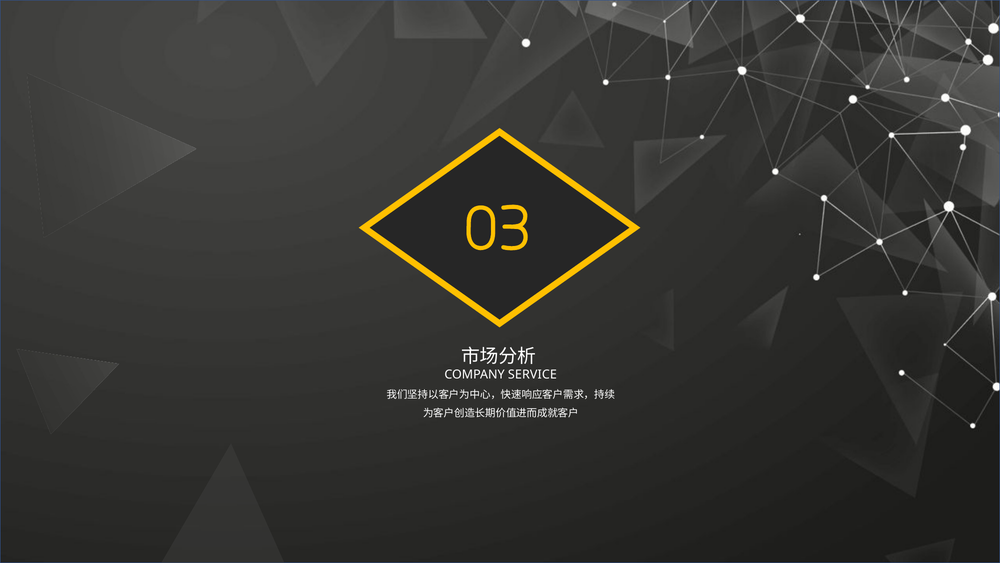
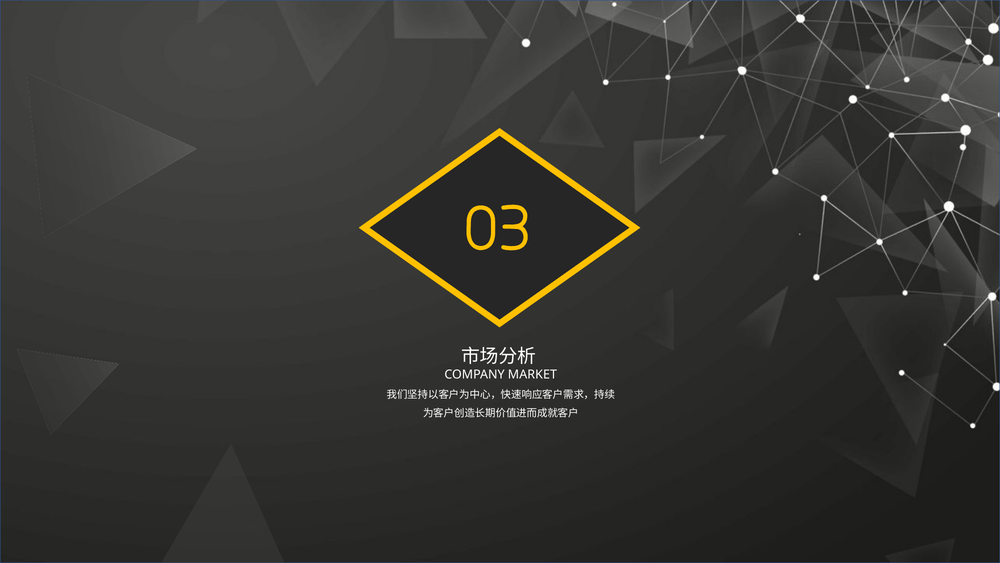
SERVICE: SERVICE -> MARKET (532, 374)
